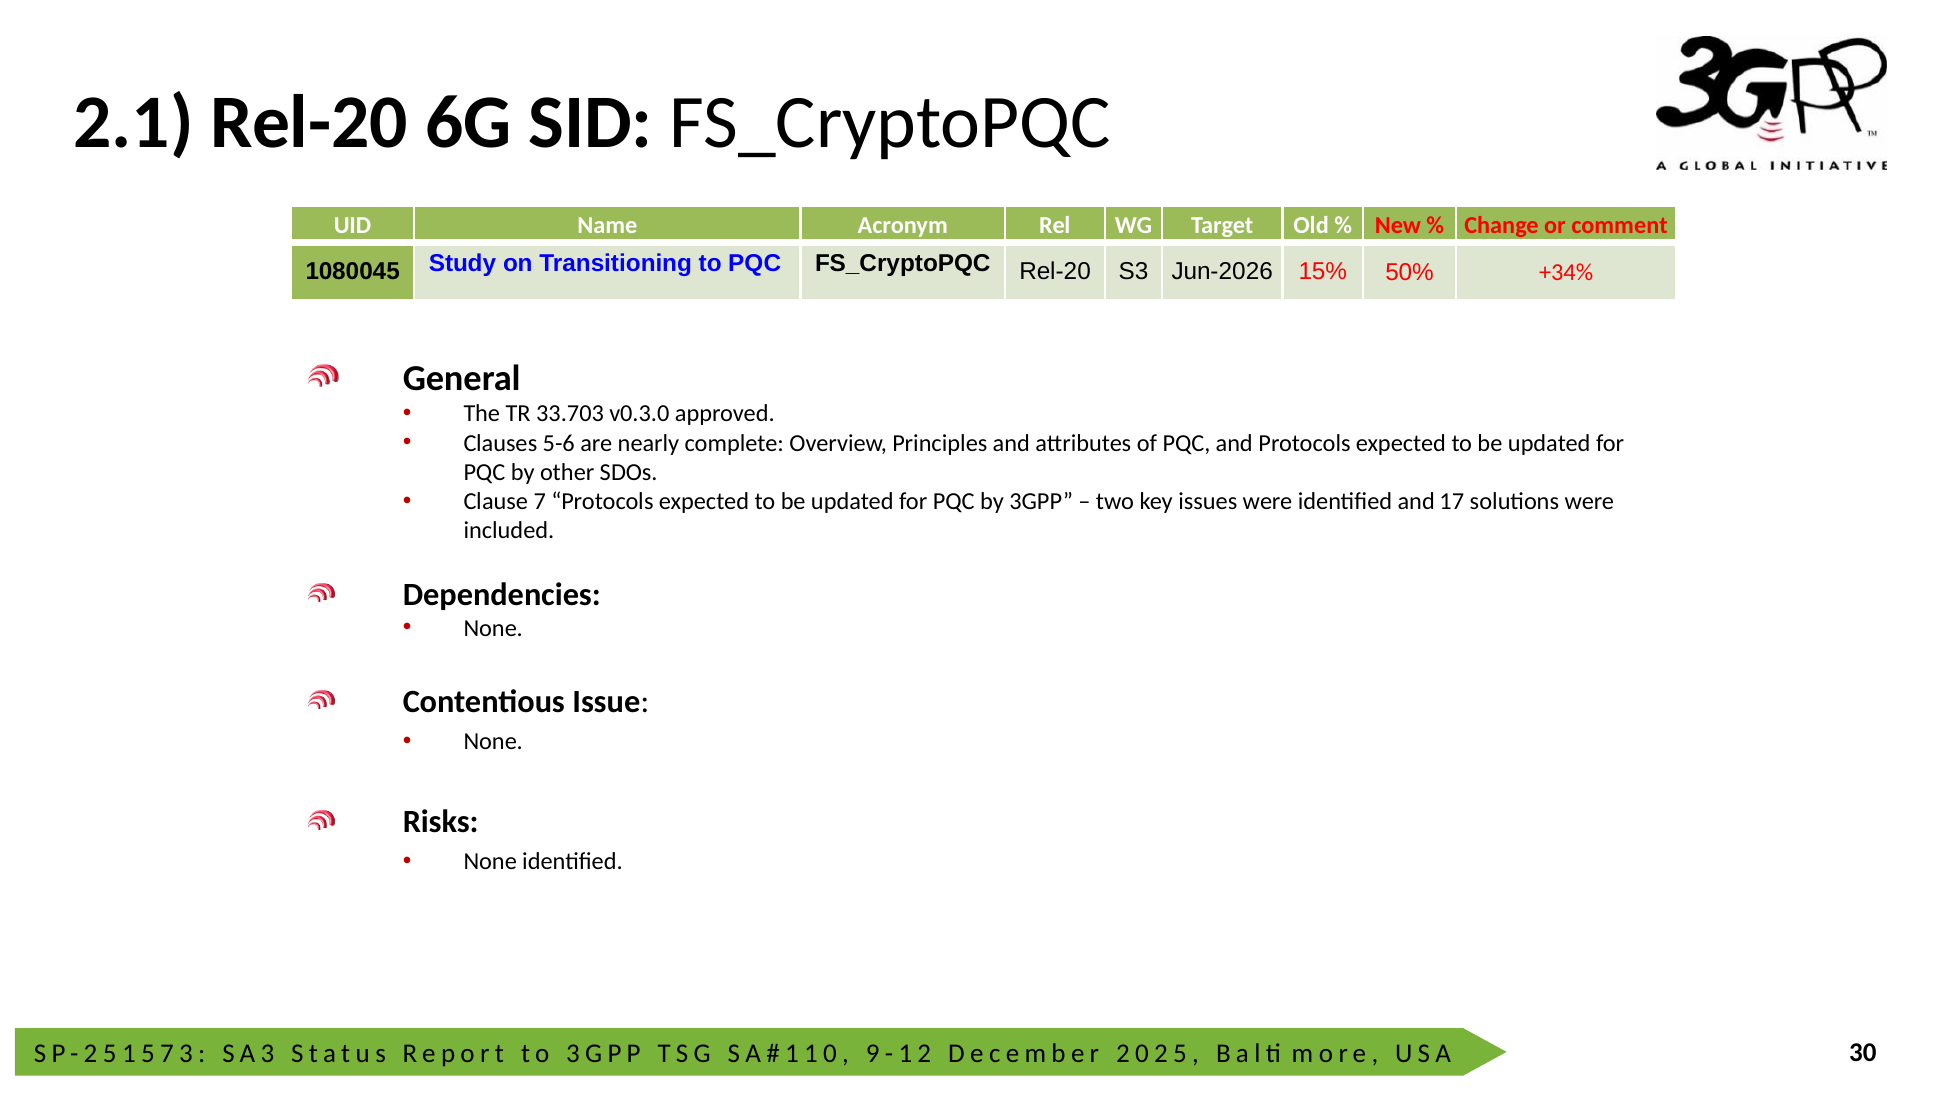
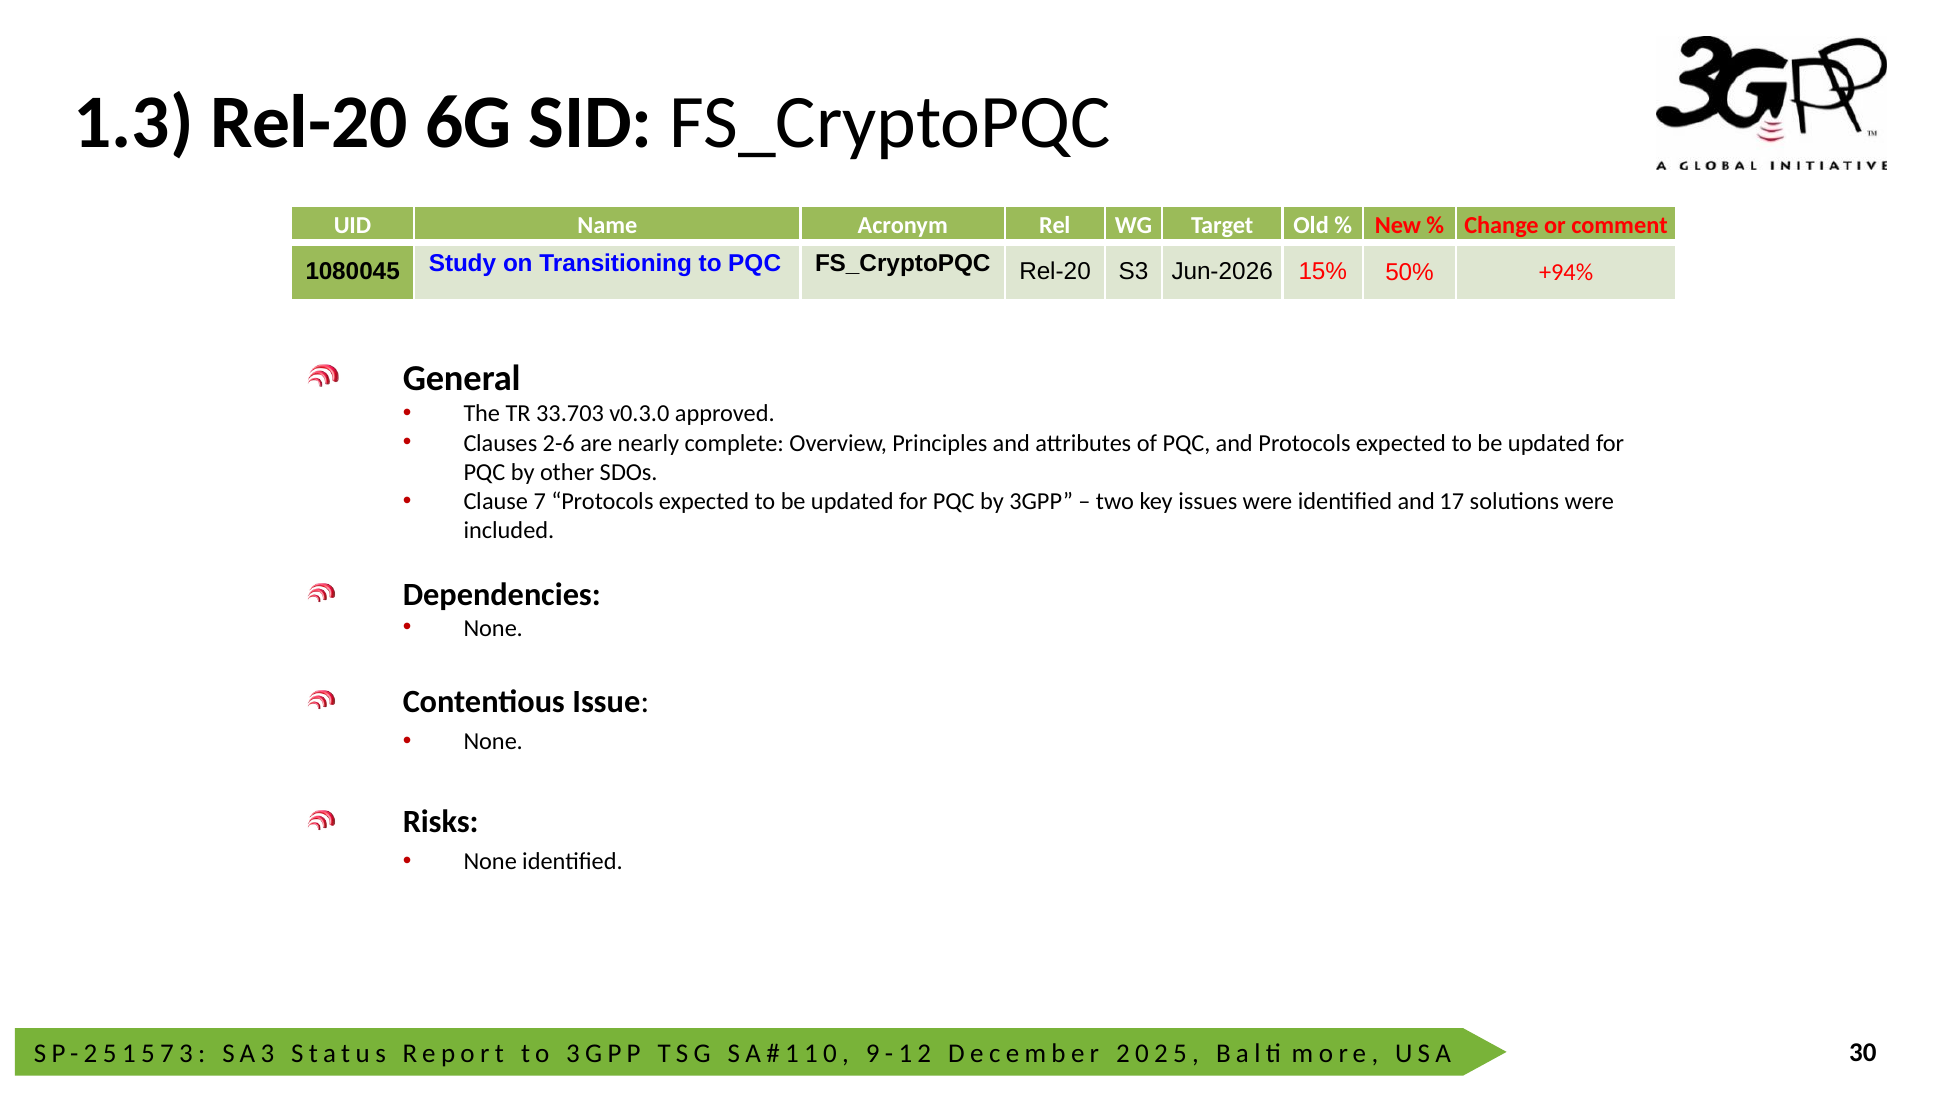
2.1: 2.1 -> 1.3 (134, 123)
+34%: +34% -> +94% (1566, 272)
5-6: 5-6 -> 2-6 (559, 443)
